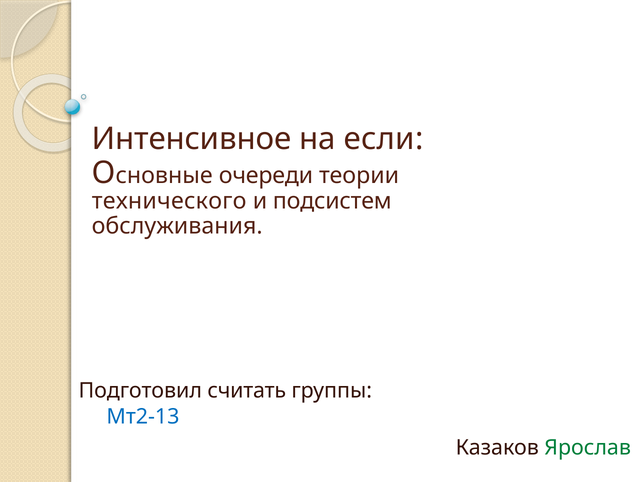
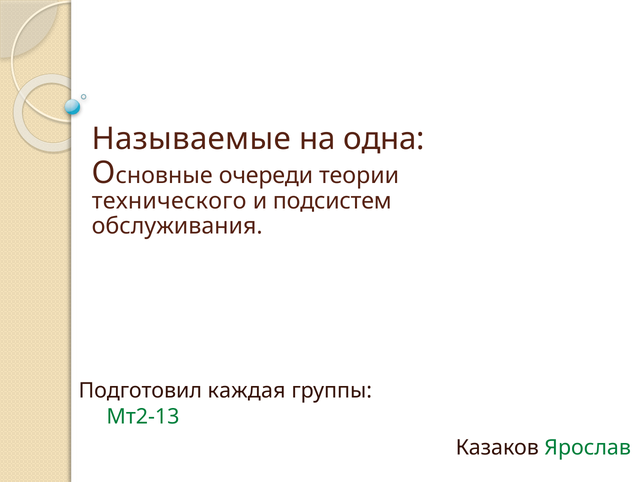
Интенсивное: Интенсивное -> Называемые (191, 139)
если: если -> одна (384, 139)
считать: считать -> каждая (247, 391)
Мт2-13 colour: blue -> green (143, 417)
